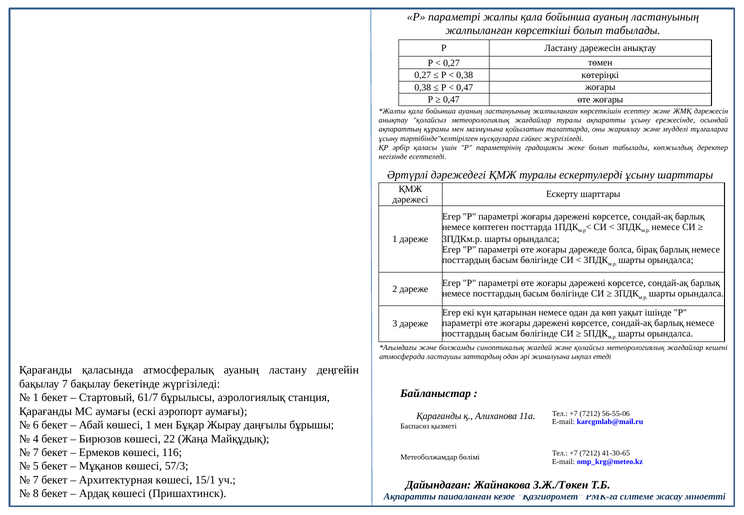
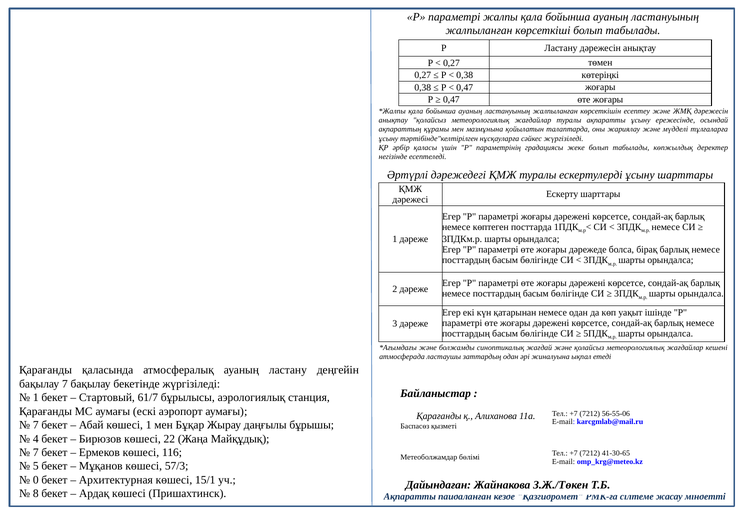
6: 6 -> 7 (36, 425)
7: 7 -> 0 (36, 480)
